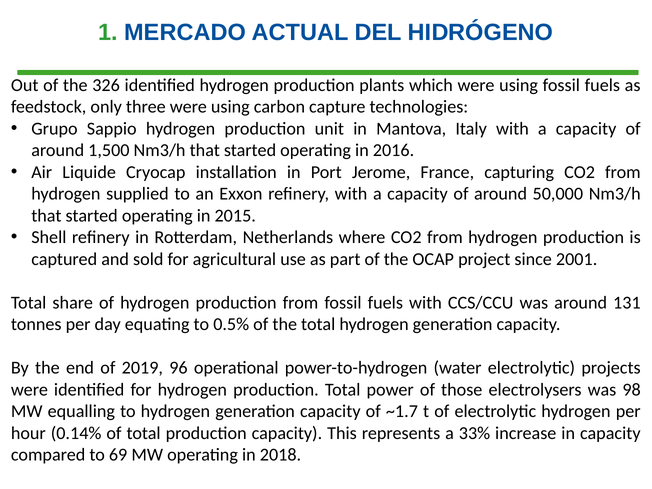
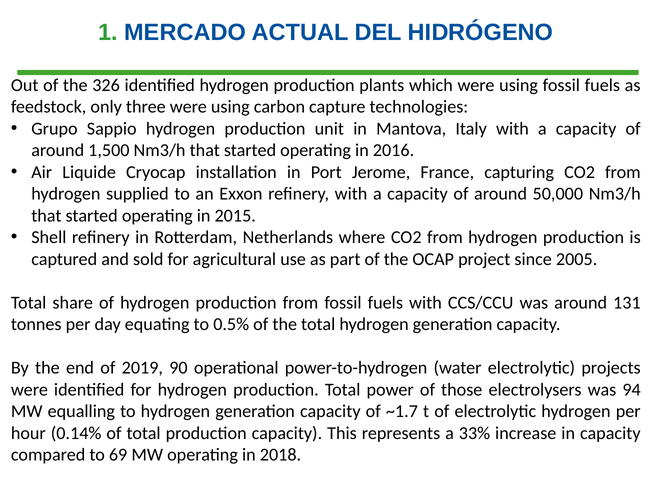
2001: 2001 -> 2005 (577, 259)
96: 96 -> 90 (178, 368)
98: 98 -> 94 (632, 390)
